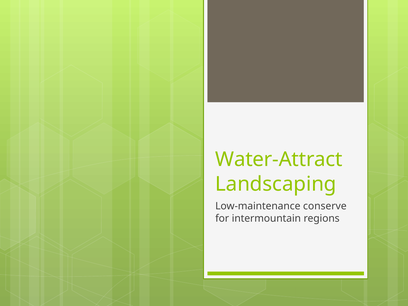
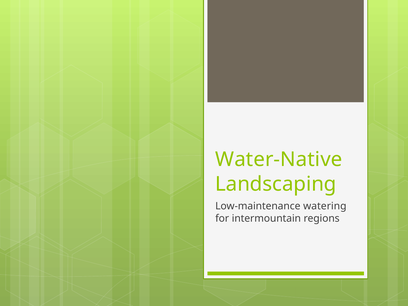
Water-Attract: Water-Attract -> Water-Native (279, 159)
conserve: conserve -> watering (325, 206)
